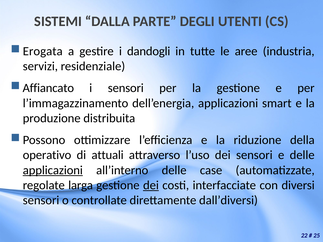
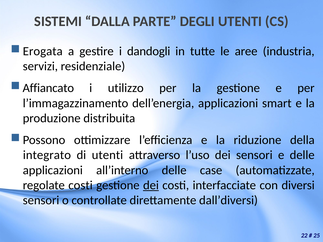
i sensori: sensori -> utilizzo (126, 88)
operativo: operativo -> integrato (47, 155)
di attuali: attuali -> utenti (107, 155)
applicazioni underline: present -> none (53, 170)
regolate larga: larga -> costi (80, 185)
